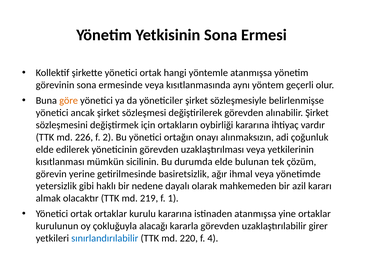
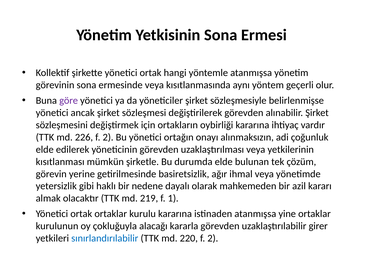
göre colour: orange -> purple (69, 101)
sicilinin: sicilinin -> şirketle (143, 162)
220 f 4: 4 -> 2 (213, 239)
